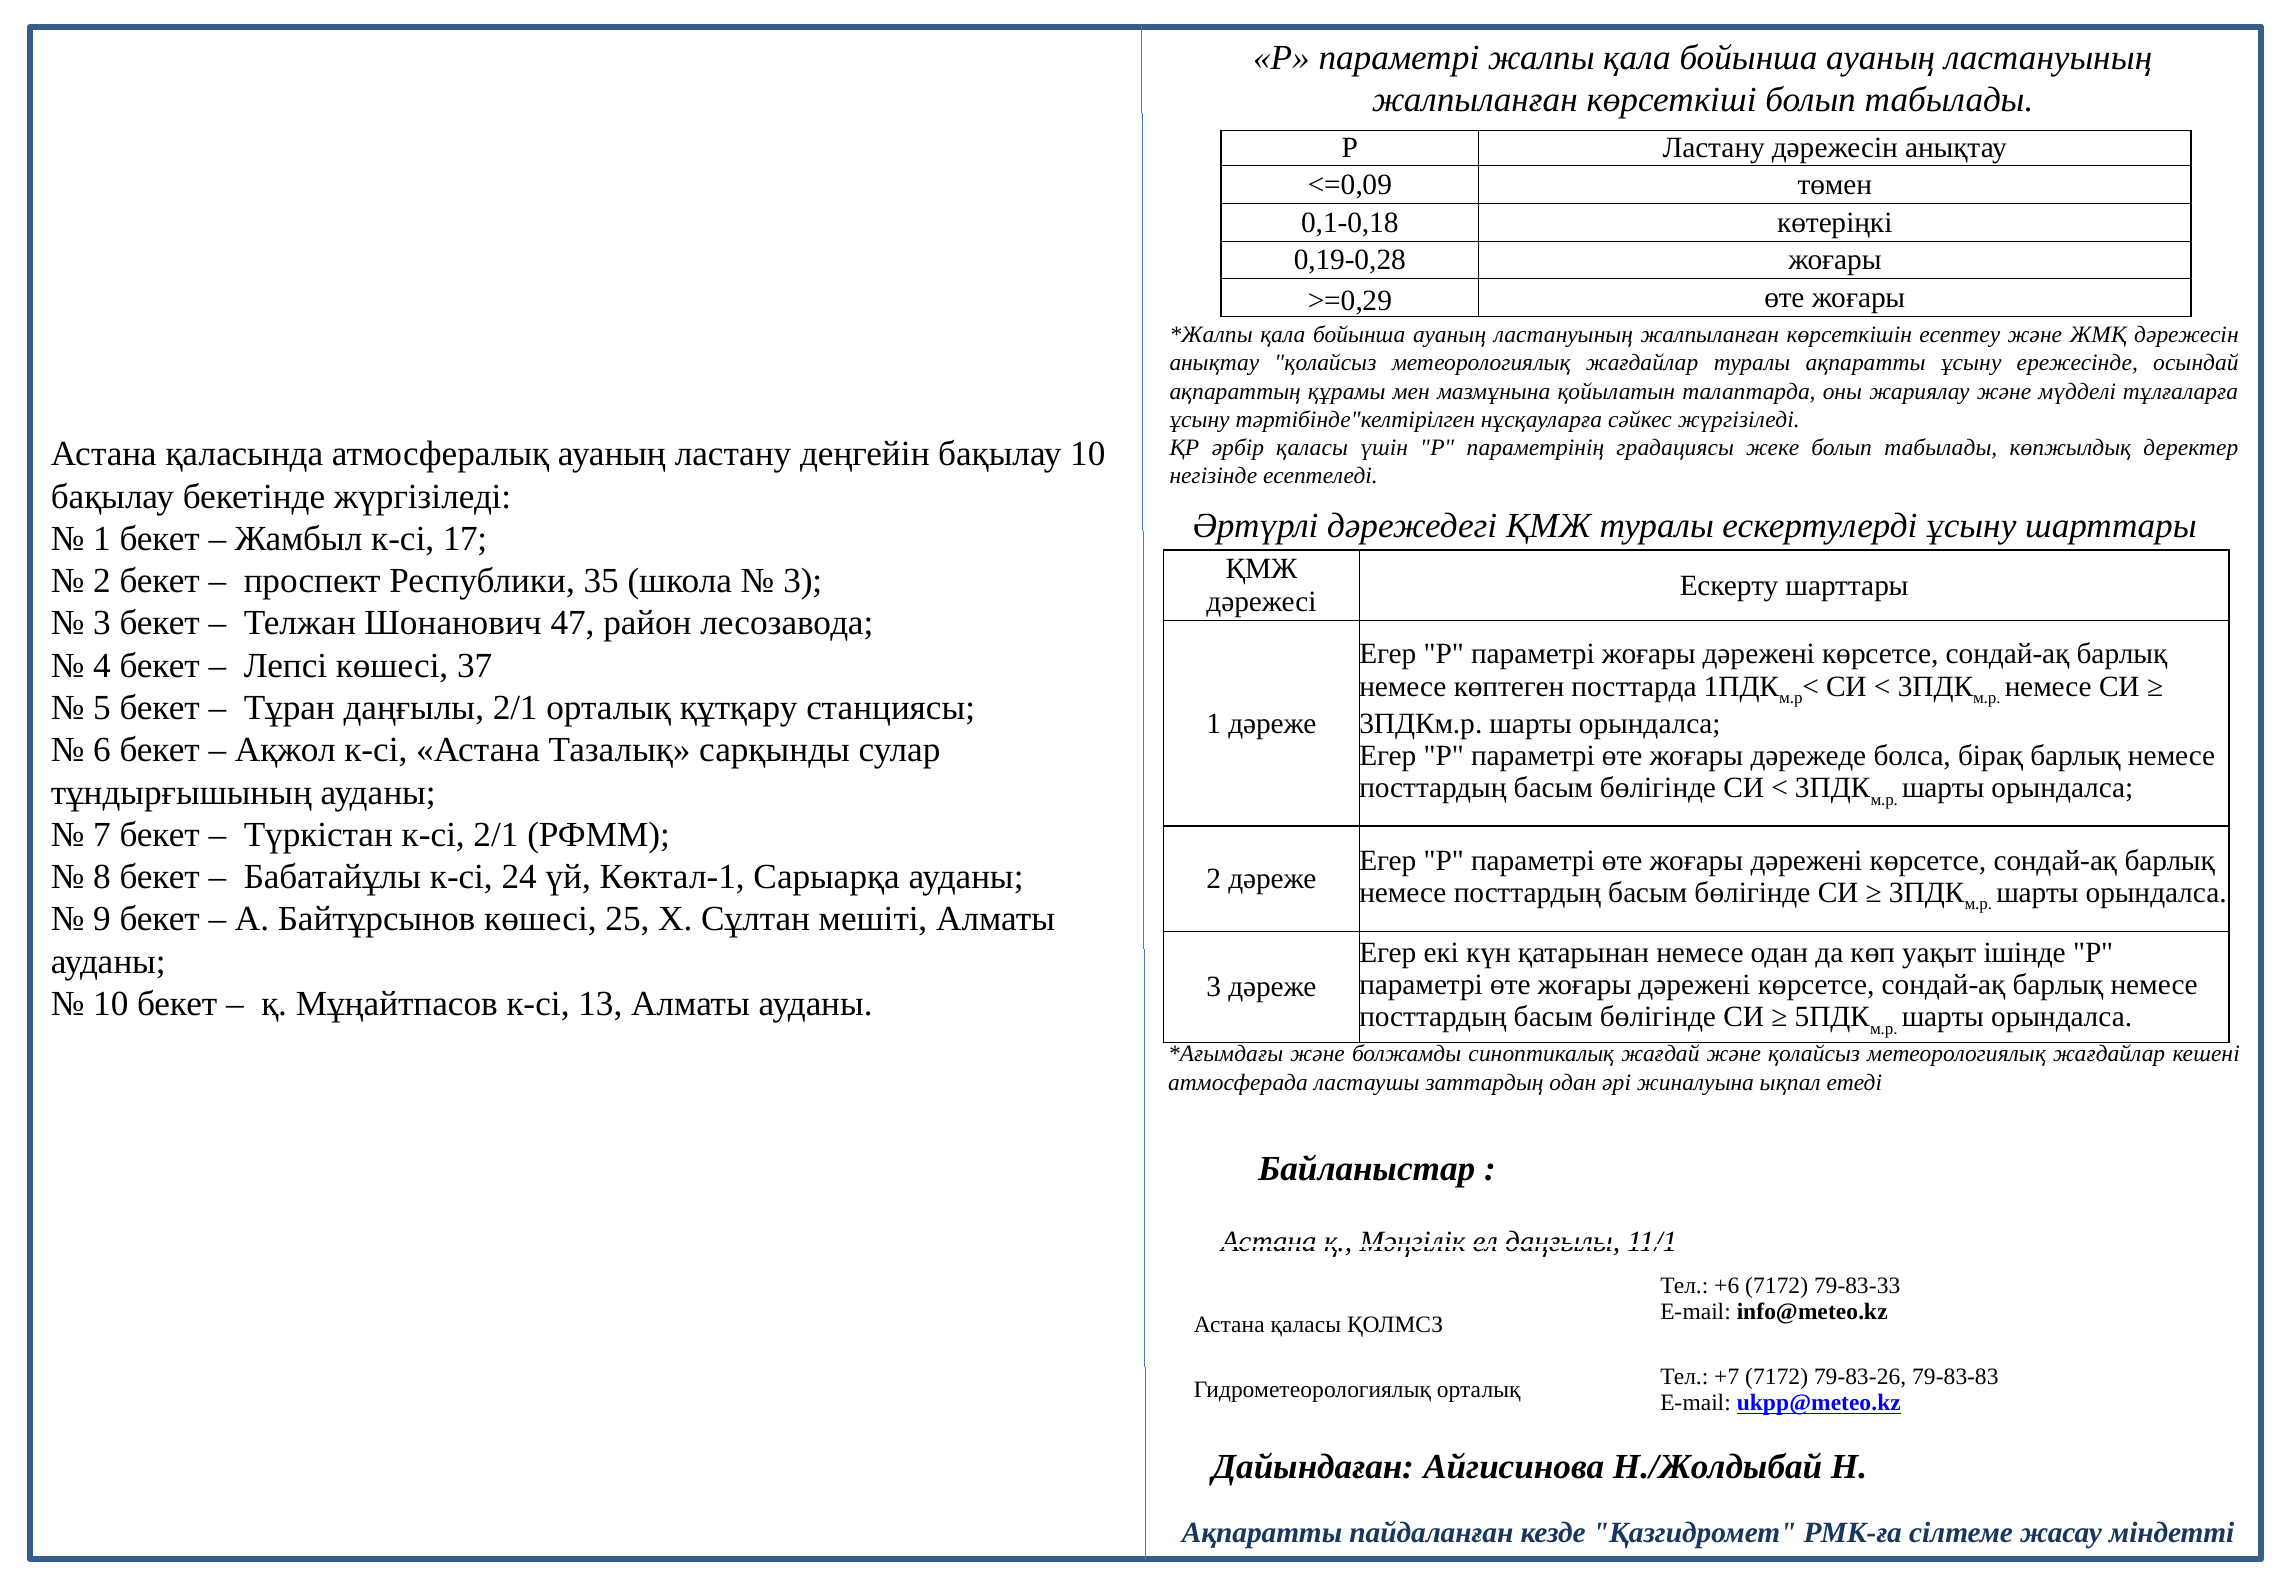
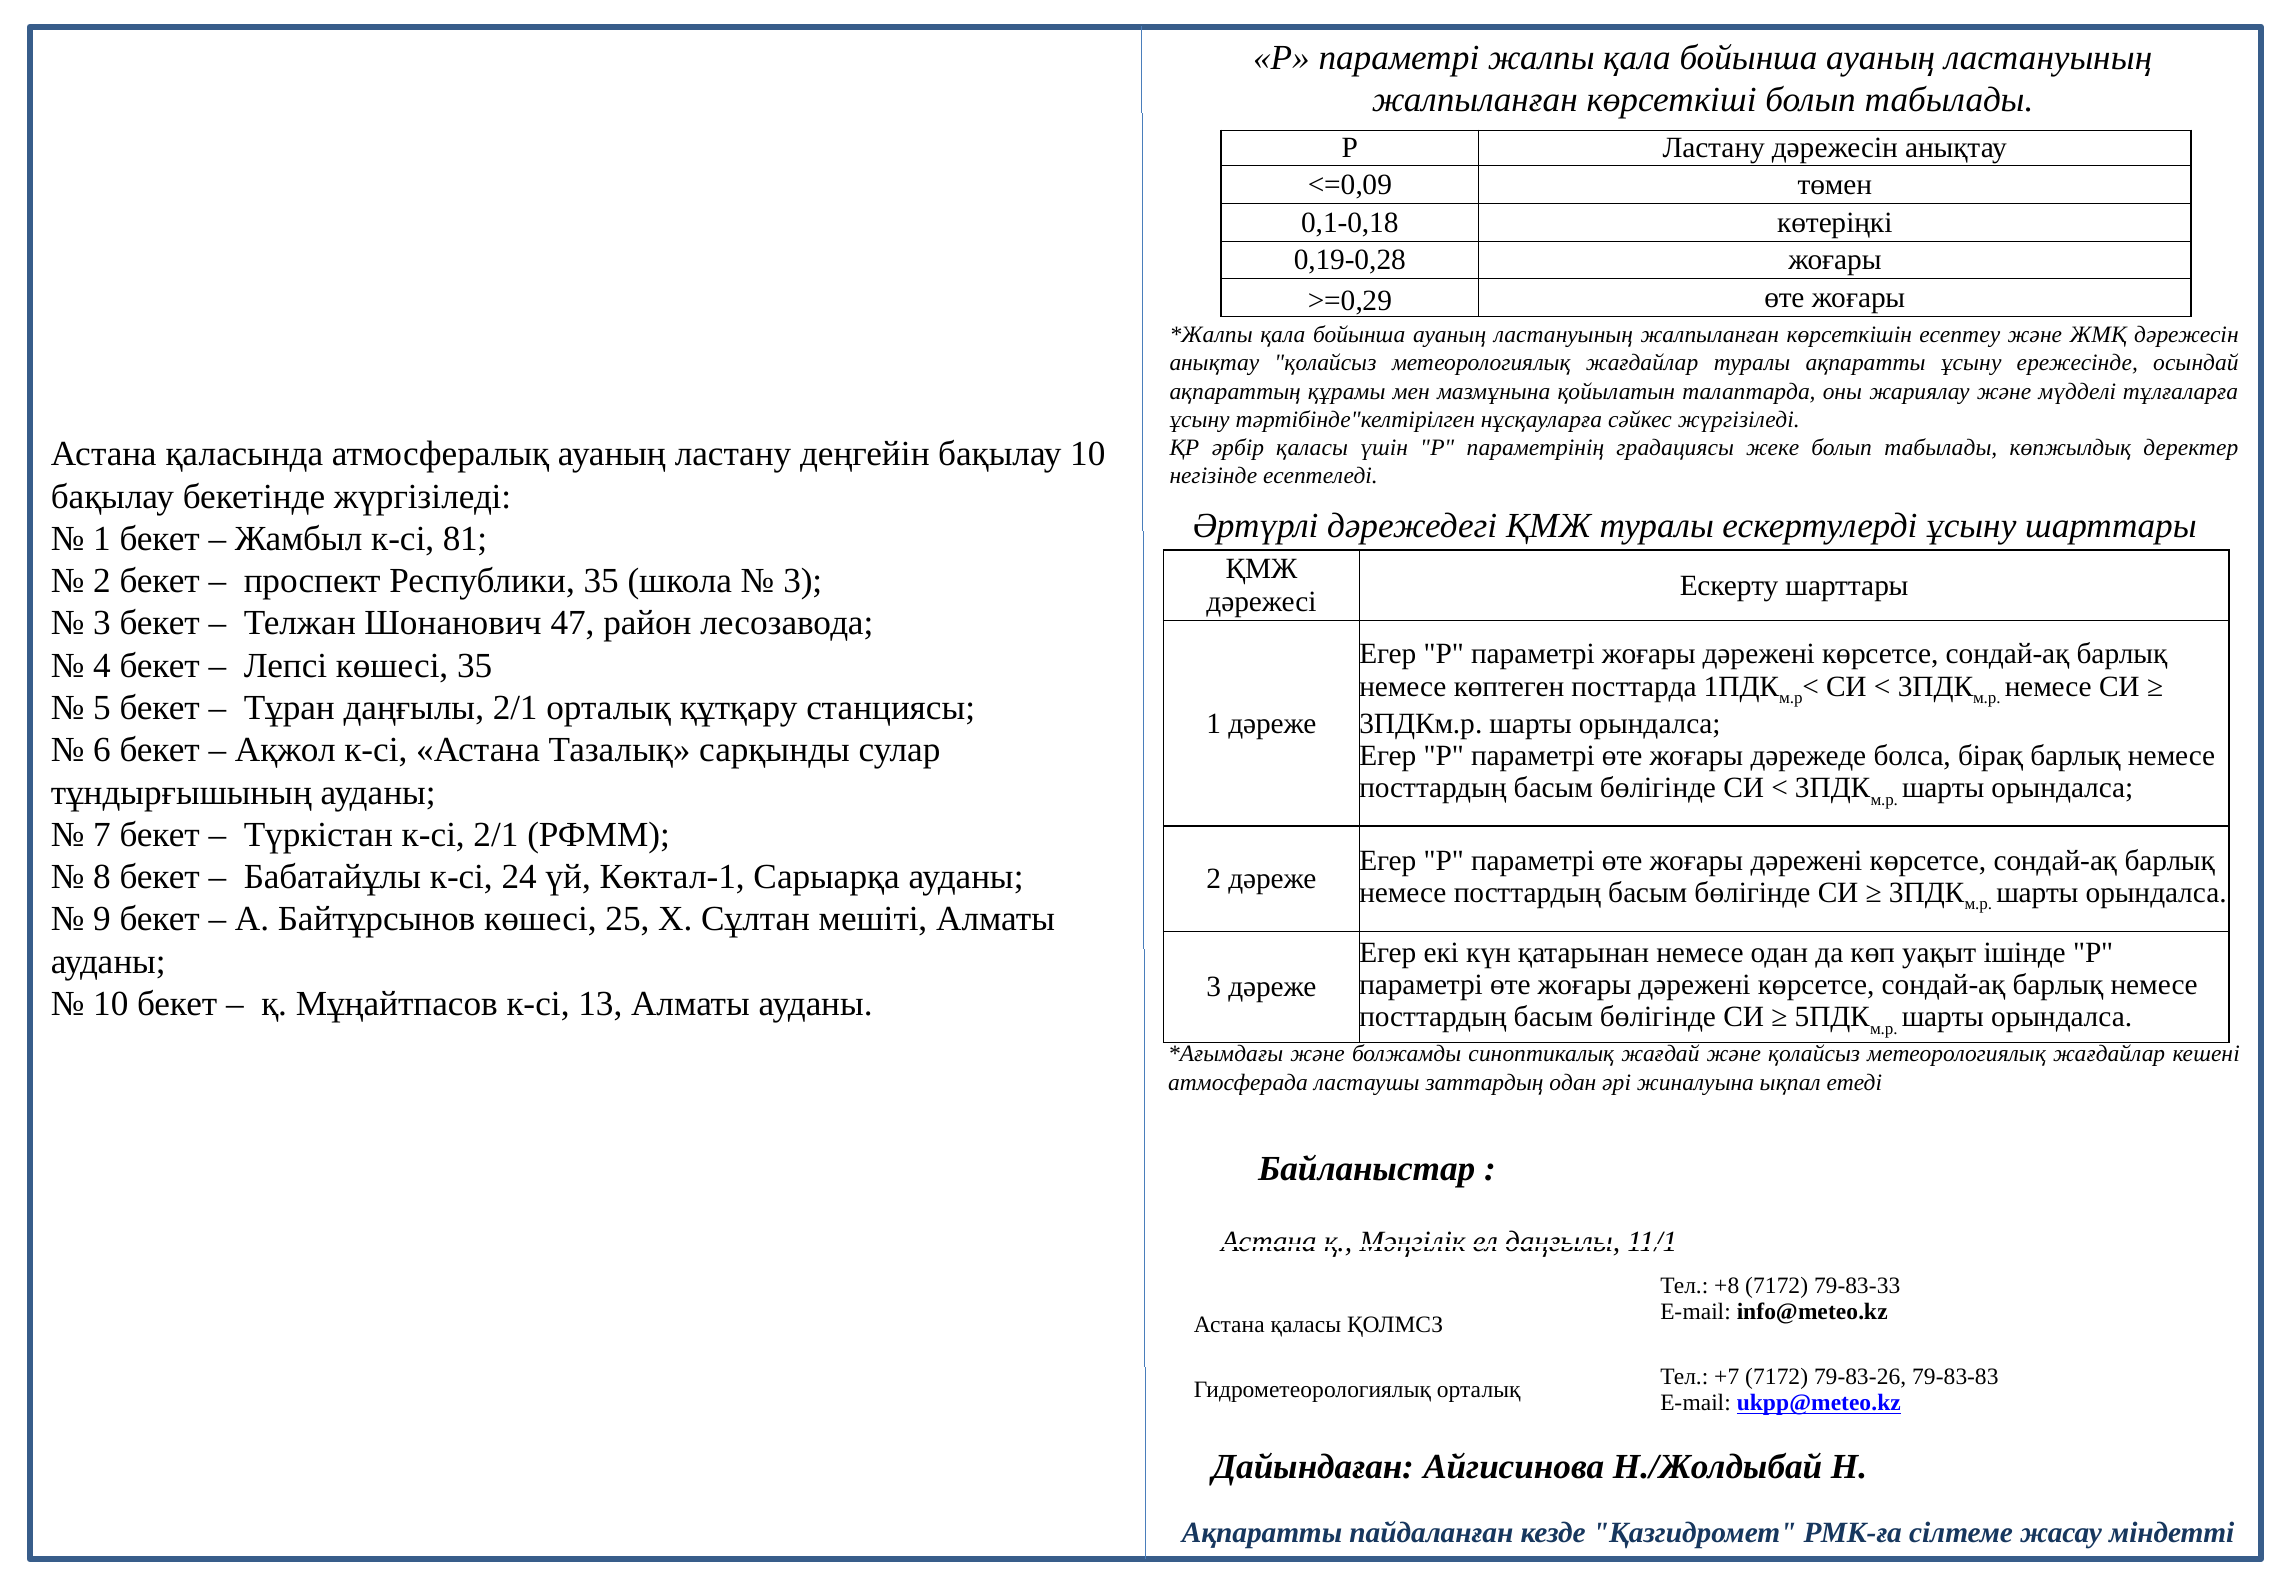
17: 17 -> 81 (465, 539)
көшесі 37: 37 -> 35 (475, 666)
+6: +6 -> +8 (1727, 1286)
